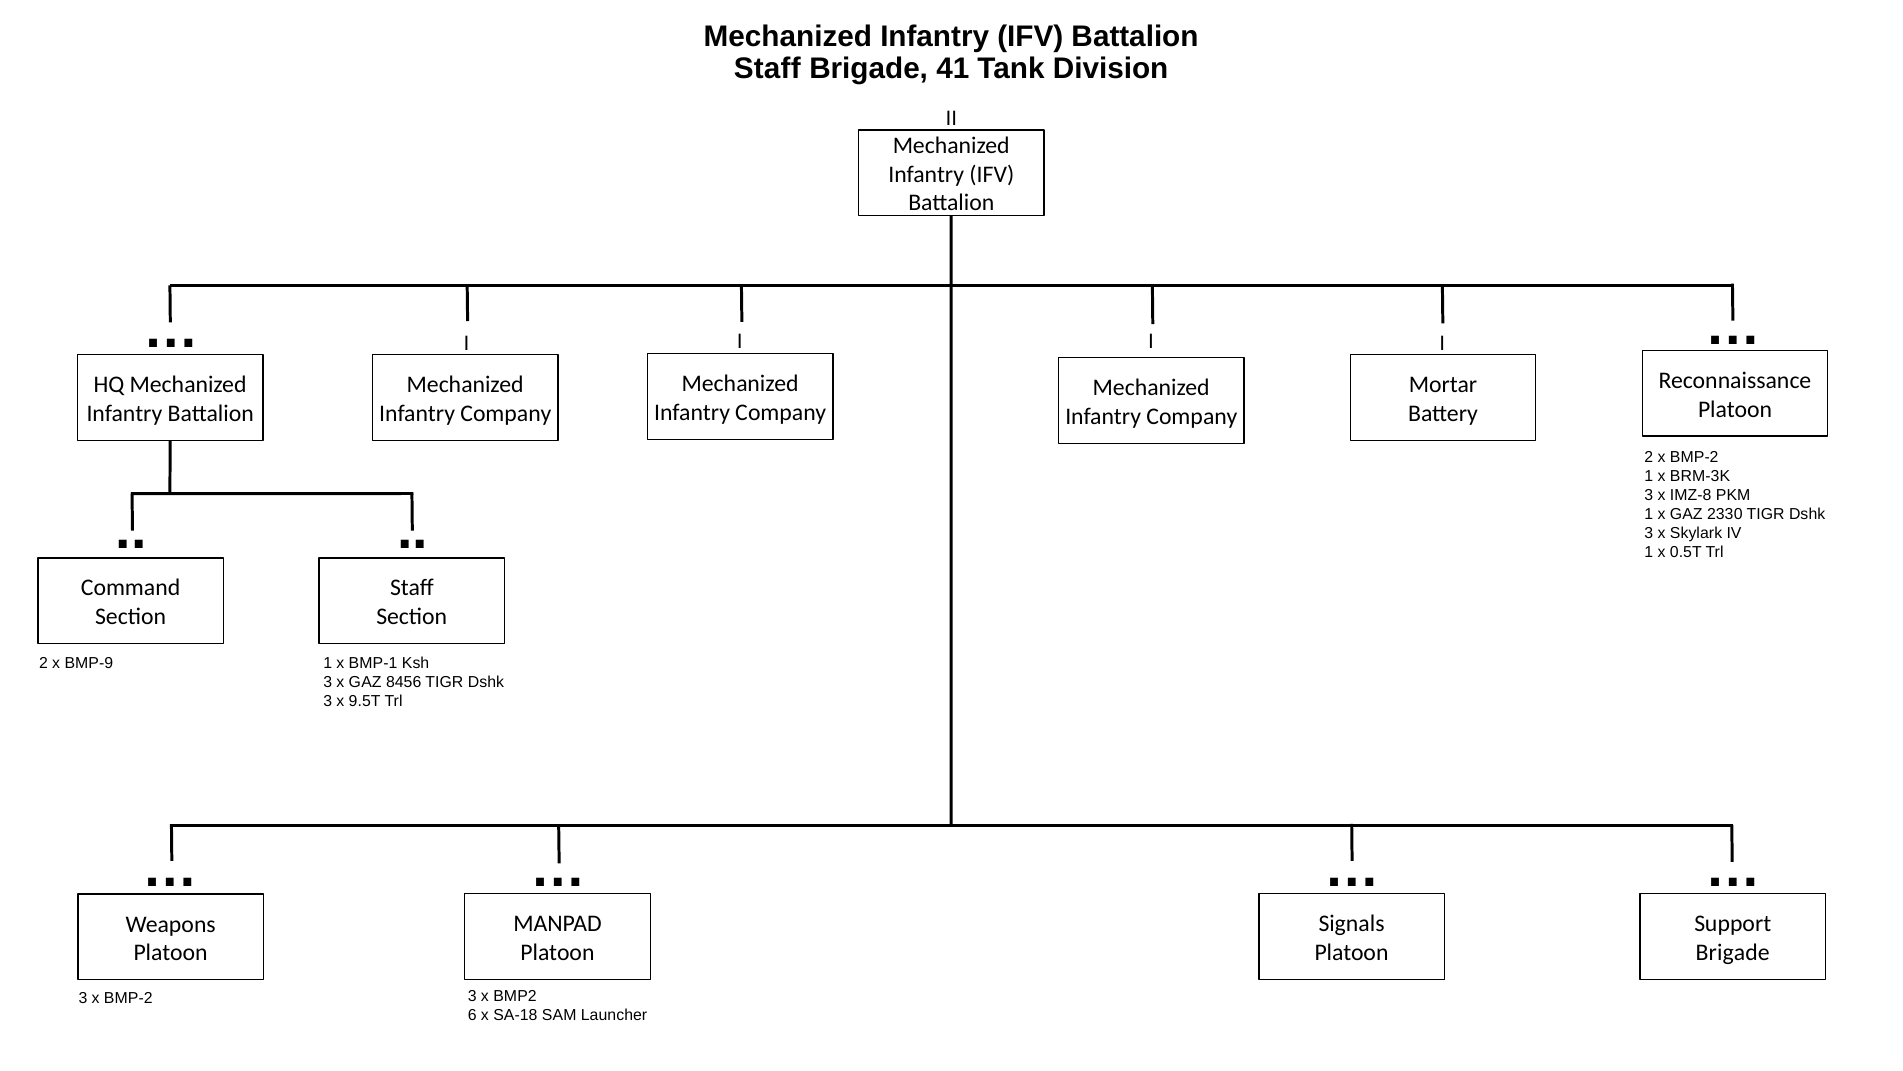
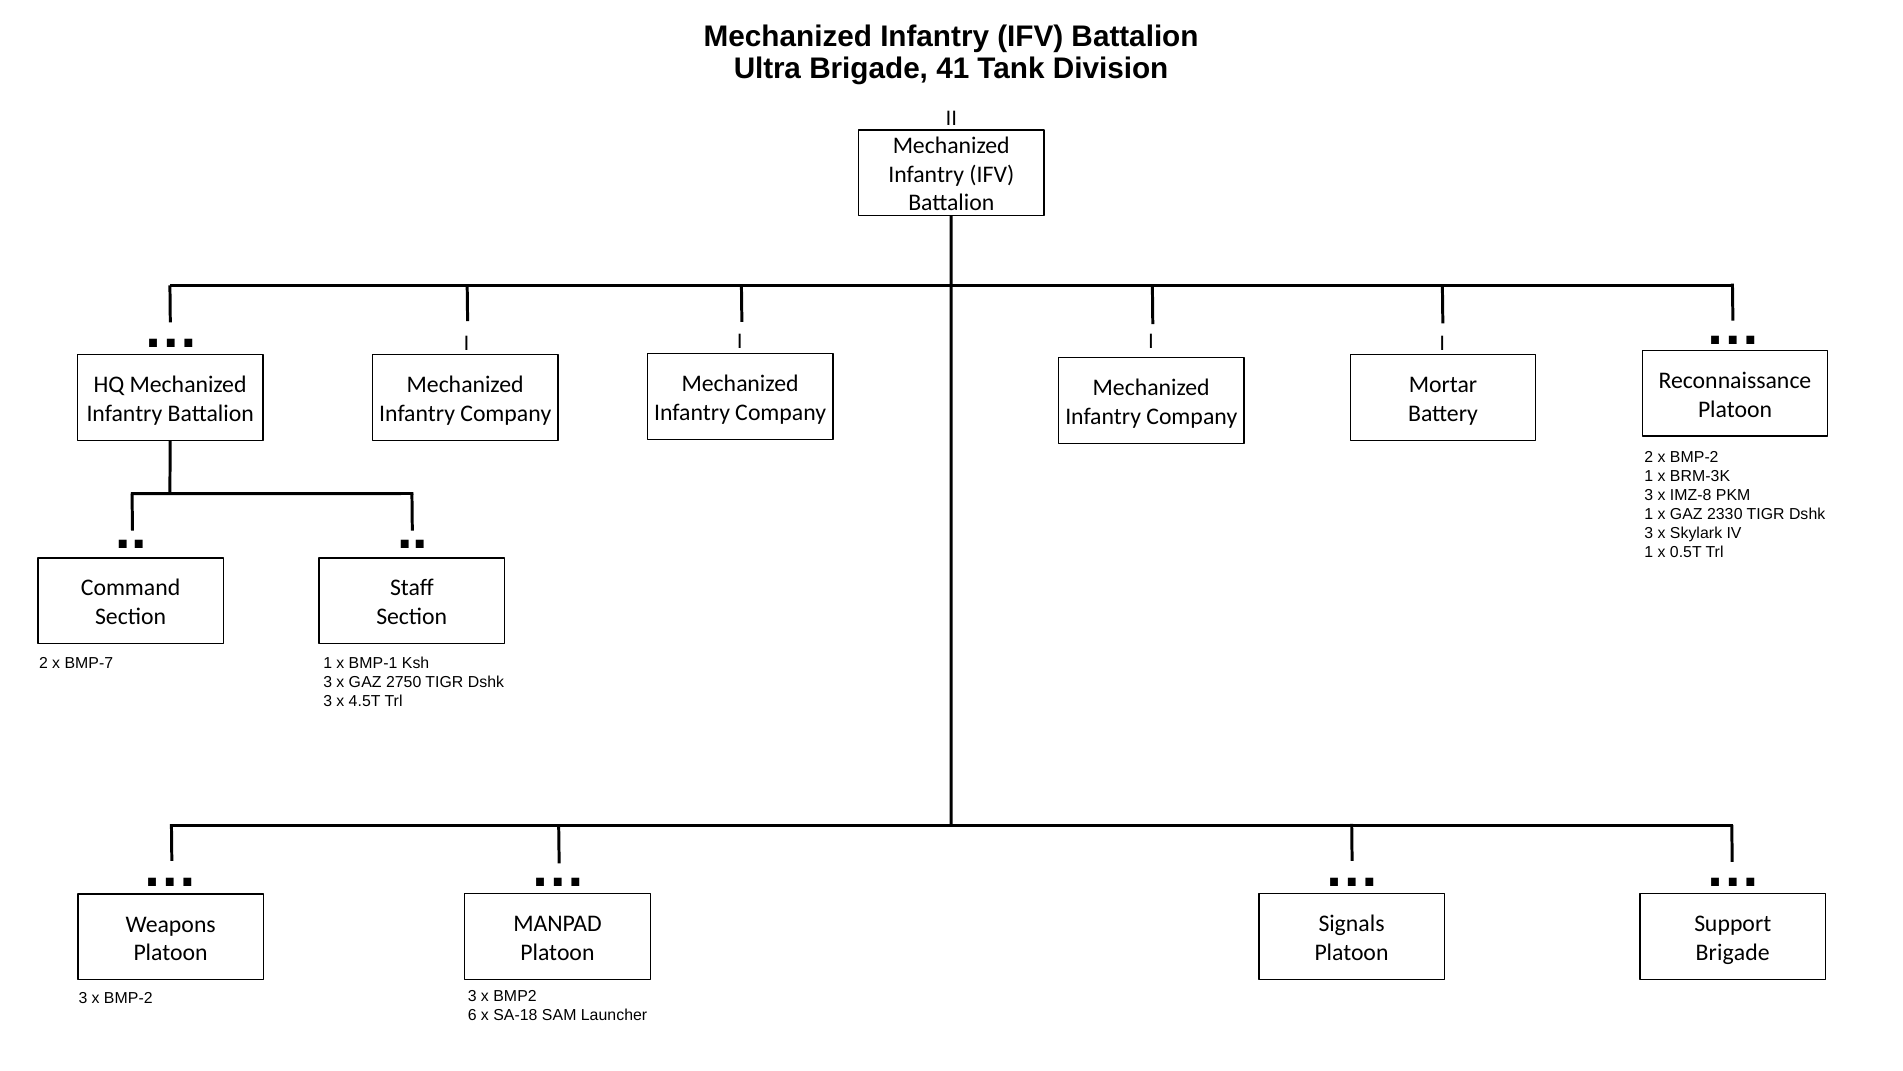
Staff: Staff -> Ultra (767, 69)
BMP-9: BMP-9 -> BMP-7 (89, 663)
8456: 8456 -> 2750 (404, 682)
9.5T: 9.5T -> 4.5T (365, 701)
